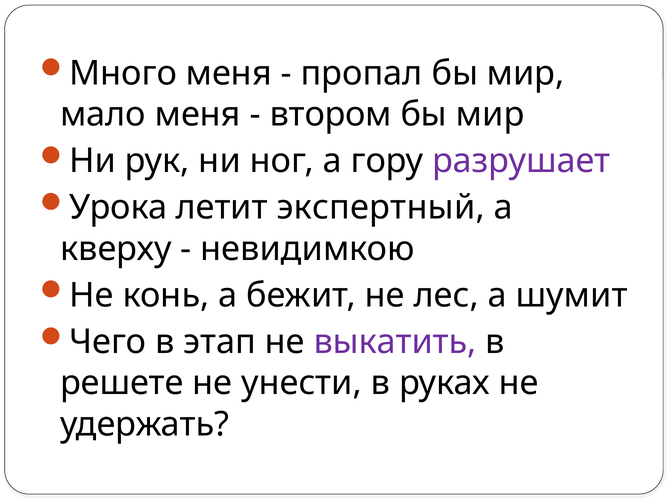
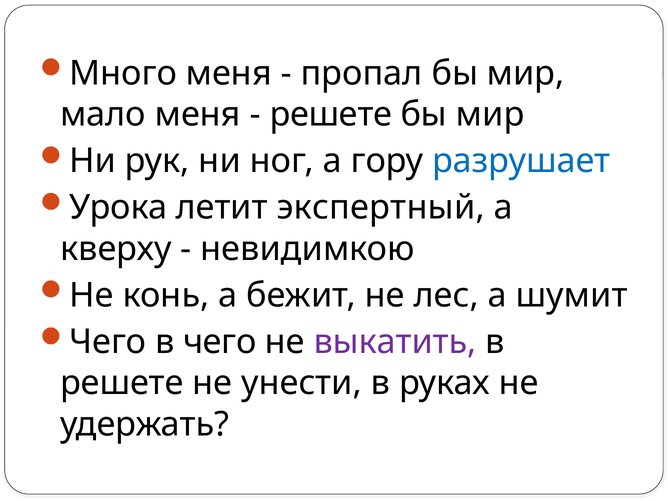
втором: втором -> решете (331, 114)
разрушает colour: purple -> blue (521, 161)
в этап: этап -> чего (220, 342)
